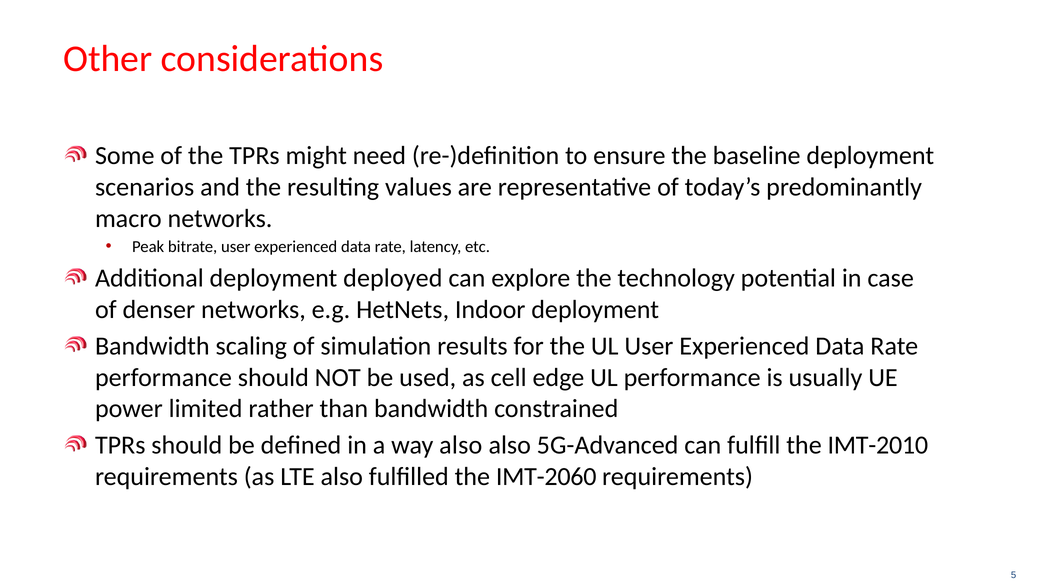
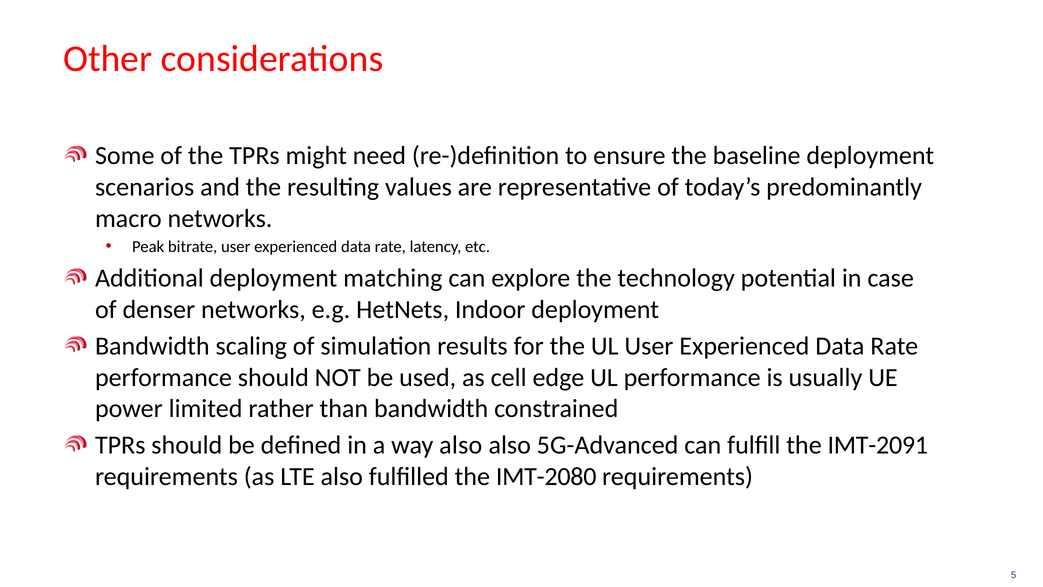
deployed: deployed -> matching (393, 278)
IMT-2010: IMT-2010 -> IMT-2091 (878, 445)
IMT-2060: IMT-2060 -> IMT-2080 (546, 476)
